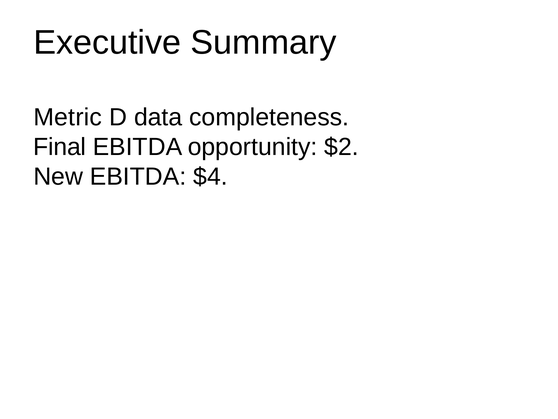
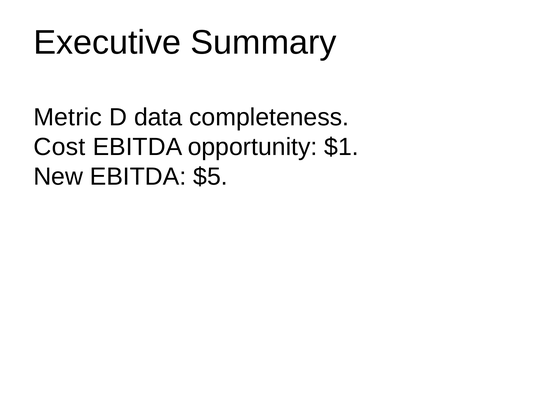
Final: Final -> Cost (59, 147)
$2: $2 -> $1 (341, 147)
$4: $4 -> $5 (211, 177)
